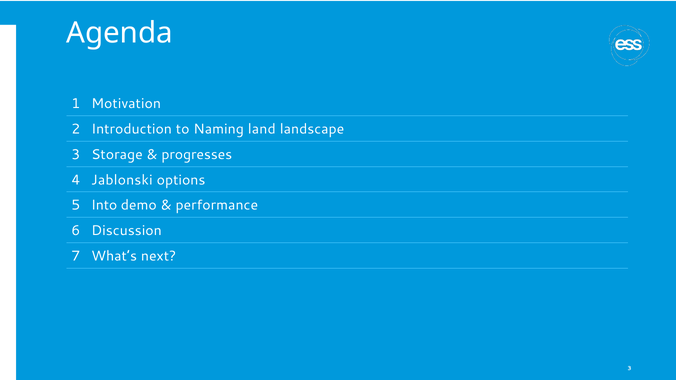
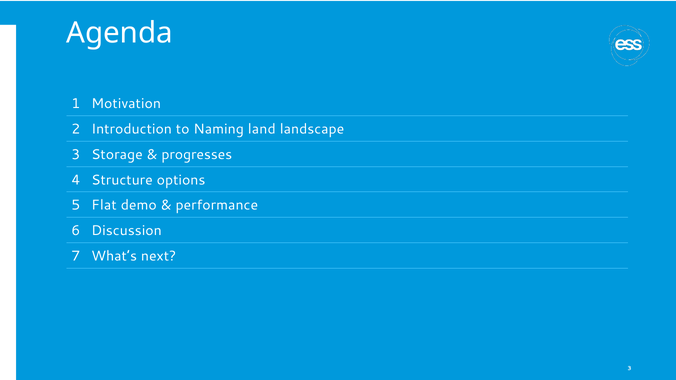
Jablonski: Jablonski -> Structure (122, 180)
Into: Into -> Flat (104, 205)
